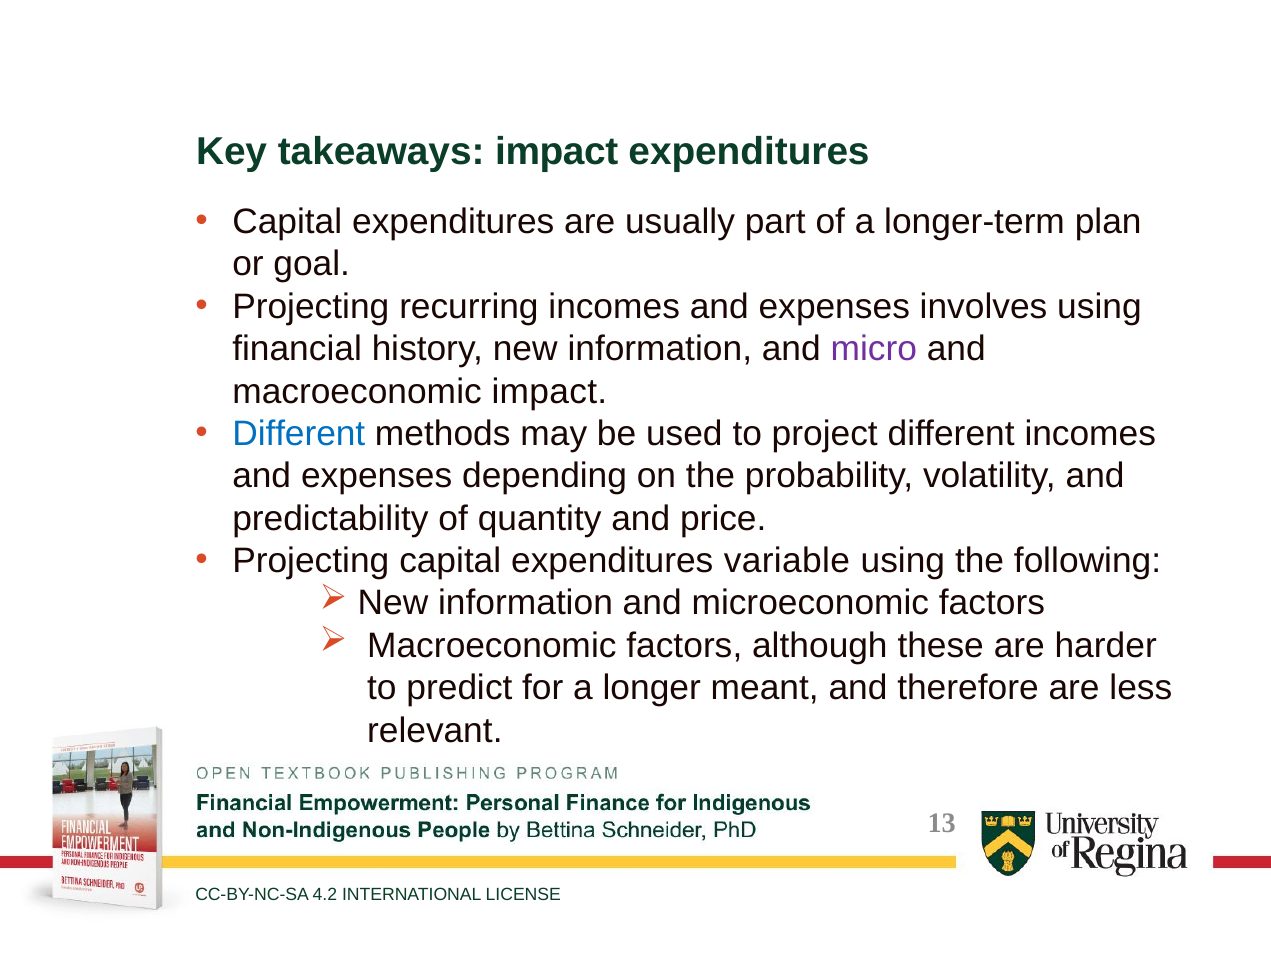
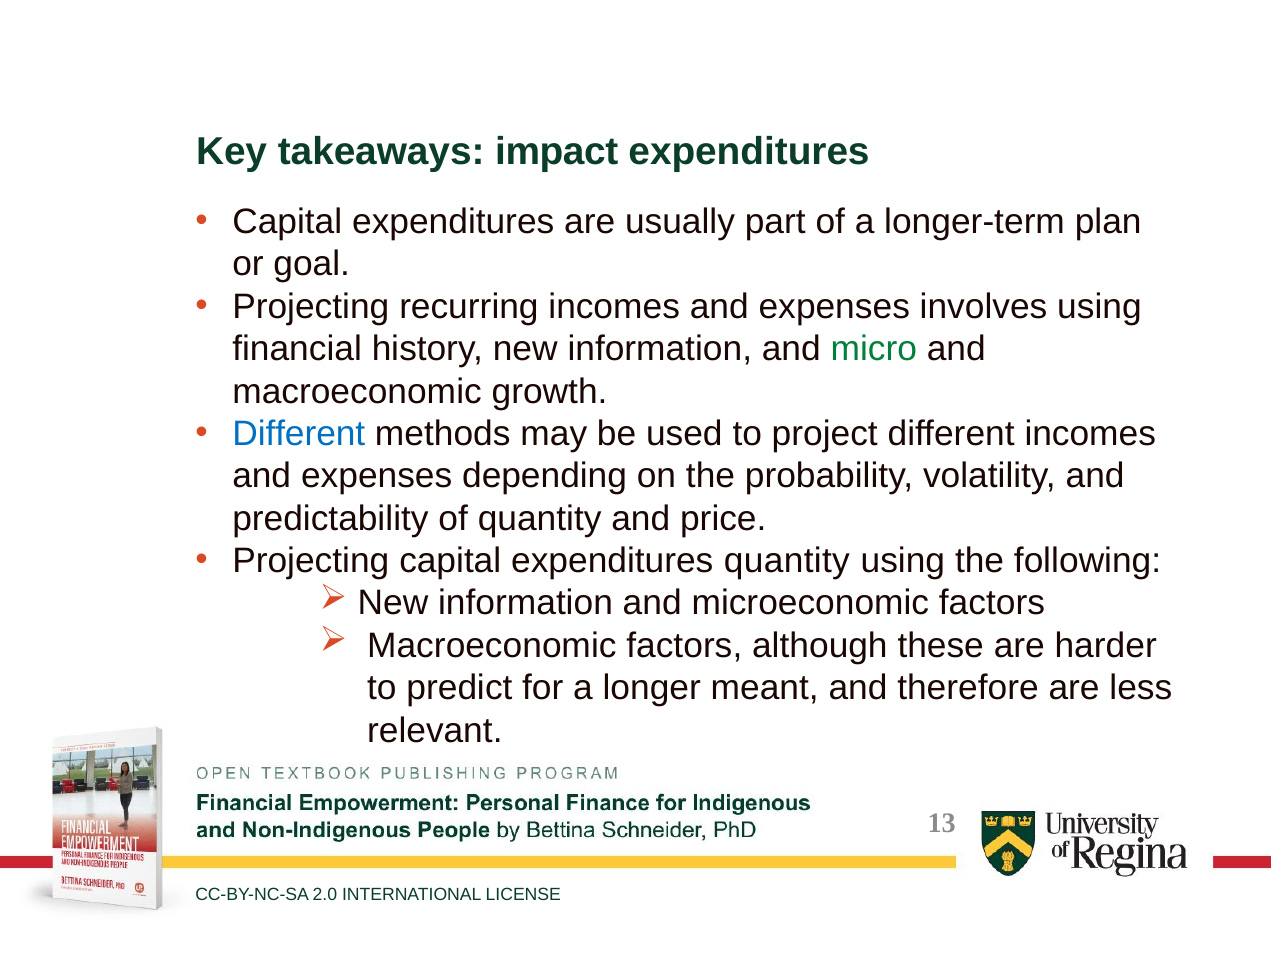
micro colour: purple -> green (874, 349)
macroeconomic impact: impact -> growth (550, 392)
expenditures variable: variable -> quantity (787, 561)
4.2: 4.2 -> 2.0 (325, 895)
